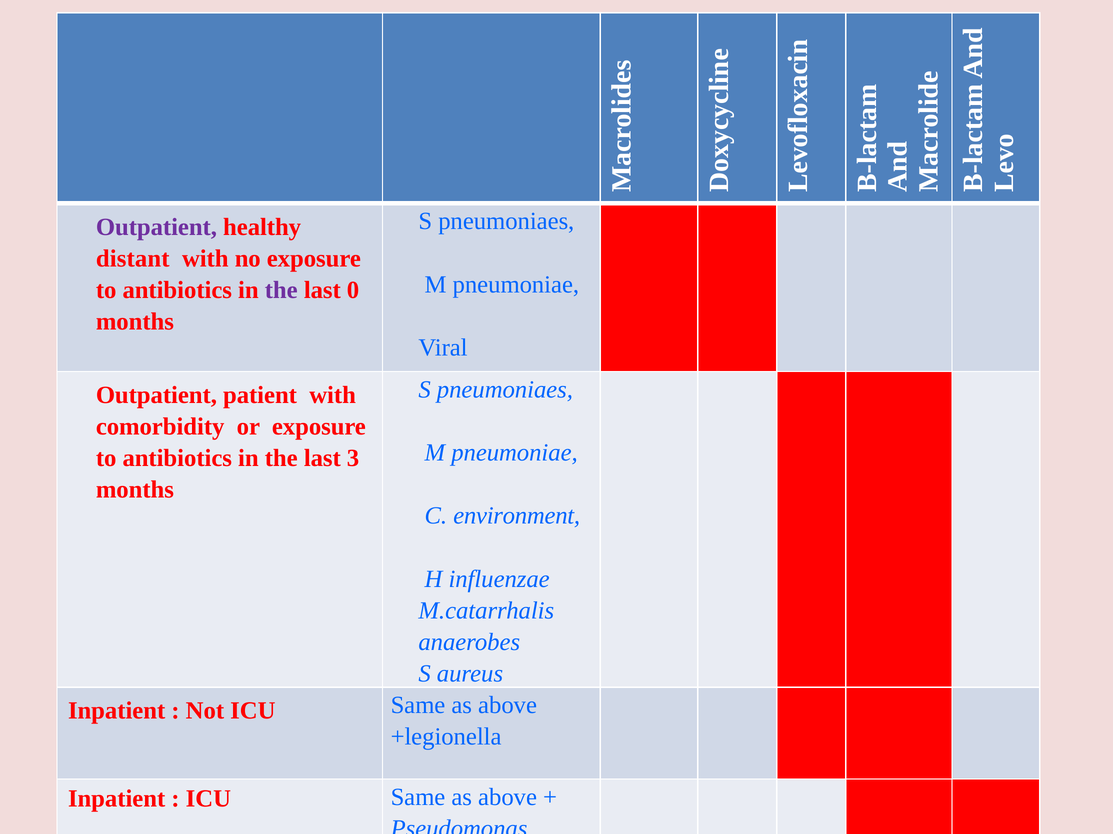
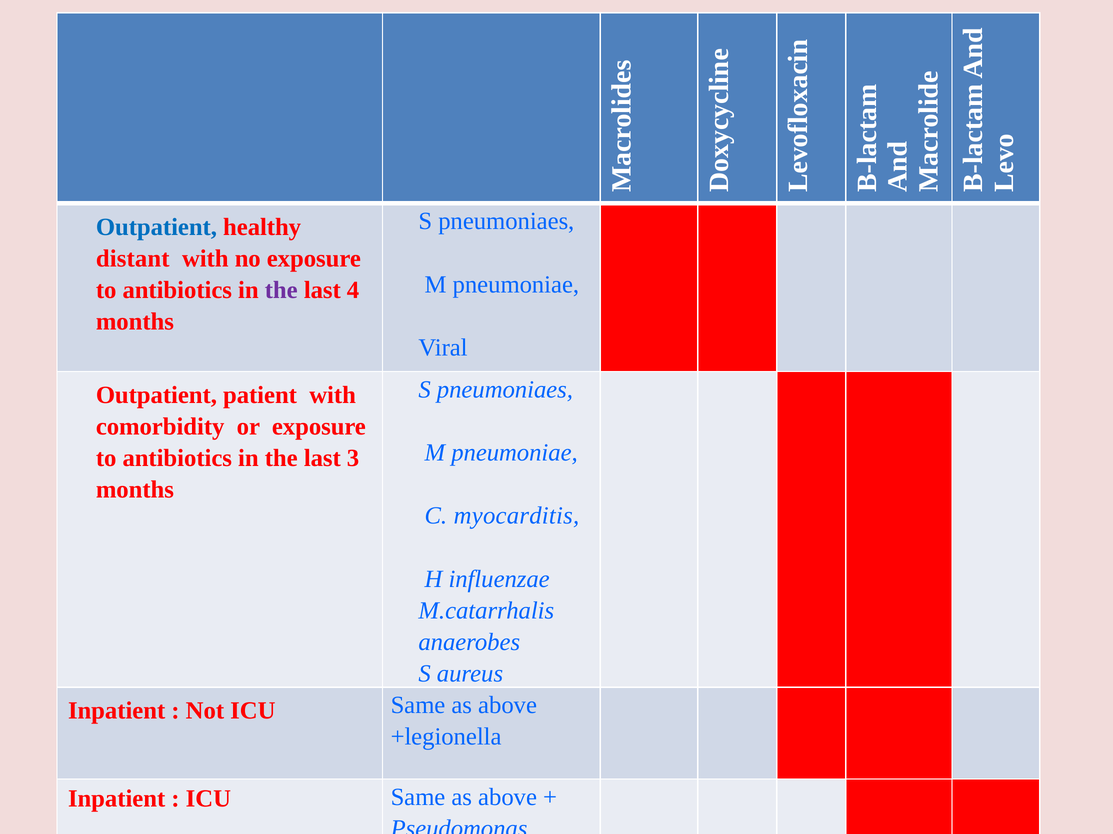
Outpatient colour: purple -> blue (156, 227)
0: 0 -> 4 (353, 290)
environment: environment -> myocarditis (516, 516)
